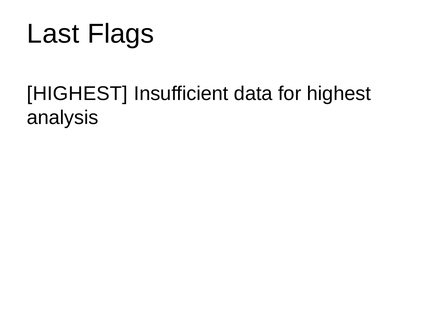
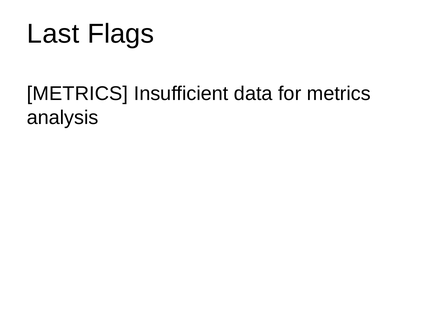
HIGHEST: HIGHEST -> METRICS (77, 94)
for highest: highest -> metrics (339, 94)
